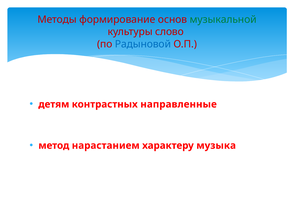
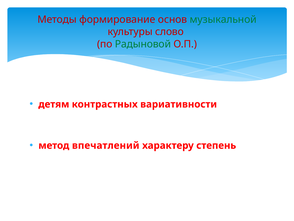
Радыновой colour: blue -> green (143, 44)
направленные: направленные -> вариативности (179, 104)
нарастанием: нарастанием -> впечатлений (106, 145)
музыка: музыка -> степень (216, 145)
